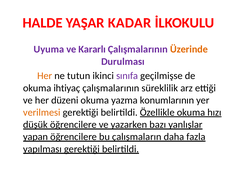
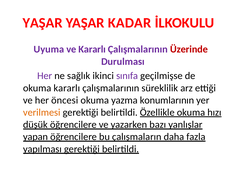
HALDE: HALDE -> YAŞAR (43, 23)
Üzerinde colour: orange -> red (189, 49)
Her colour: orange -> purple (45, 76)
tutun: tutun -> sağlık (79, 76)
okuma ihtiyaç: ihtiyaç -> kararlı (67, 88)
düzeni: düzeni -> öncesi (65, 101)
